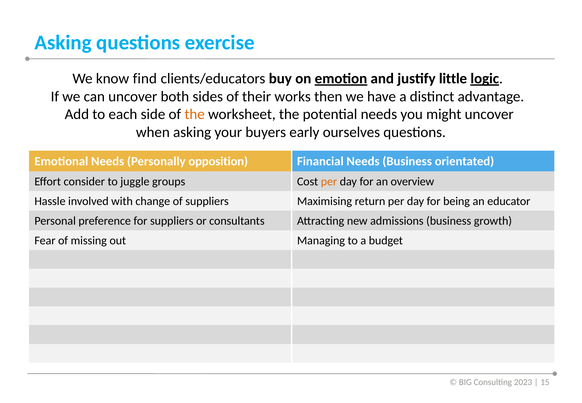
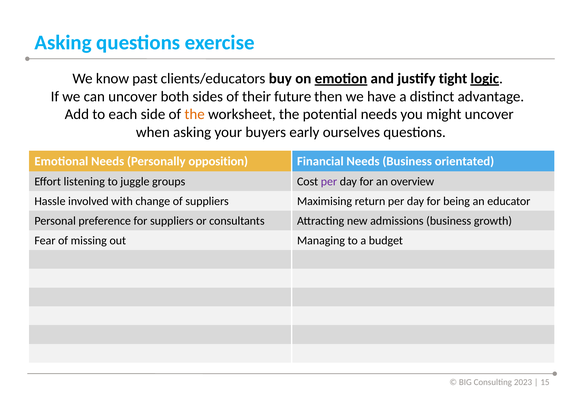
find: find -> past (145, 79)
little: little -> tight (453, 79)
works: works -> future (293, 96)
consider: consider -> listening (84, 181)
per colour: orange -> purple (329, 181)
